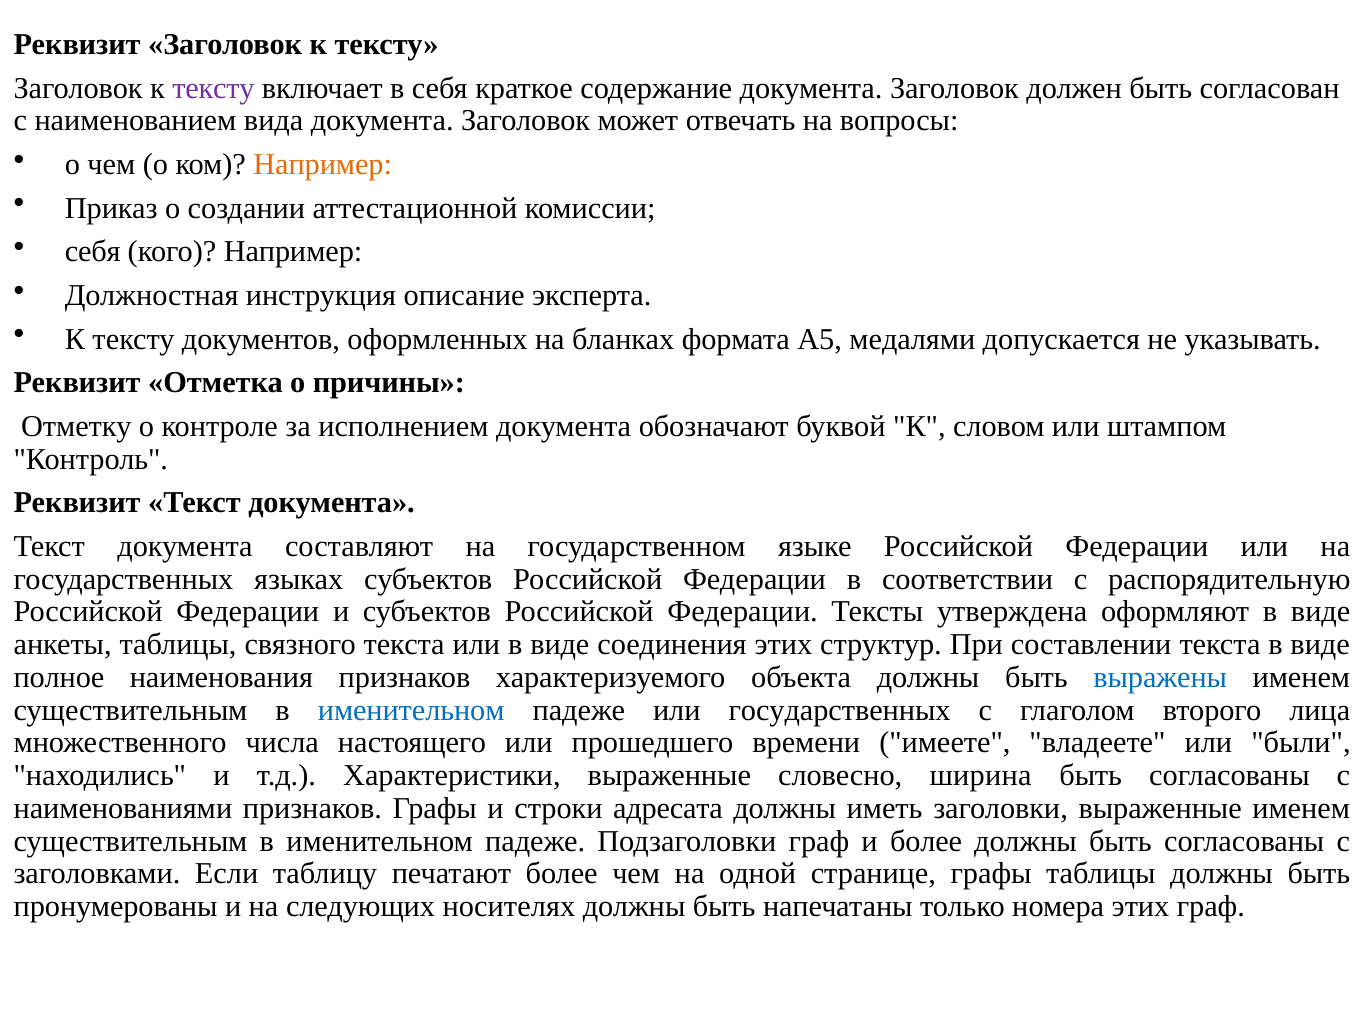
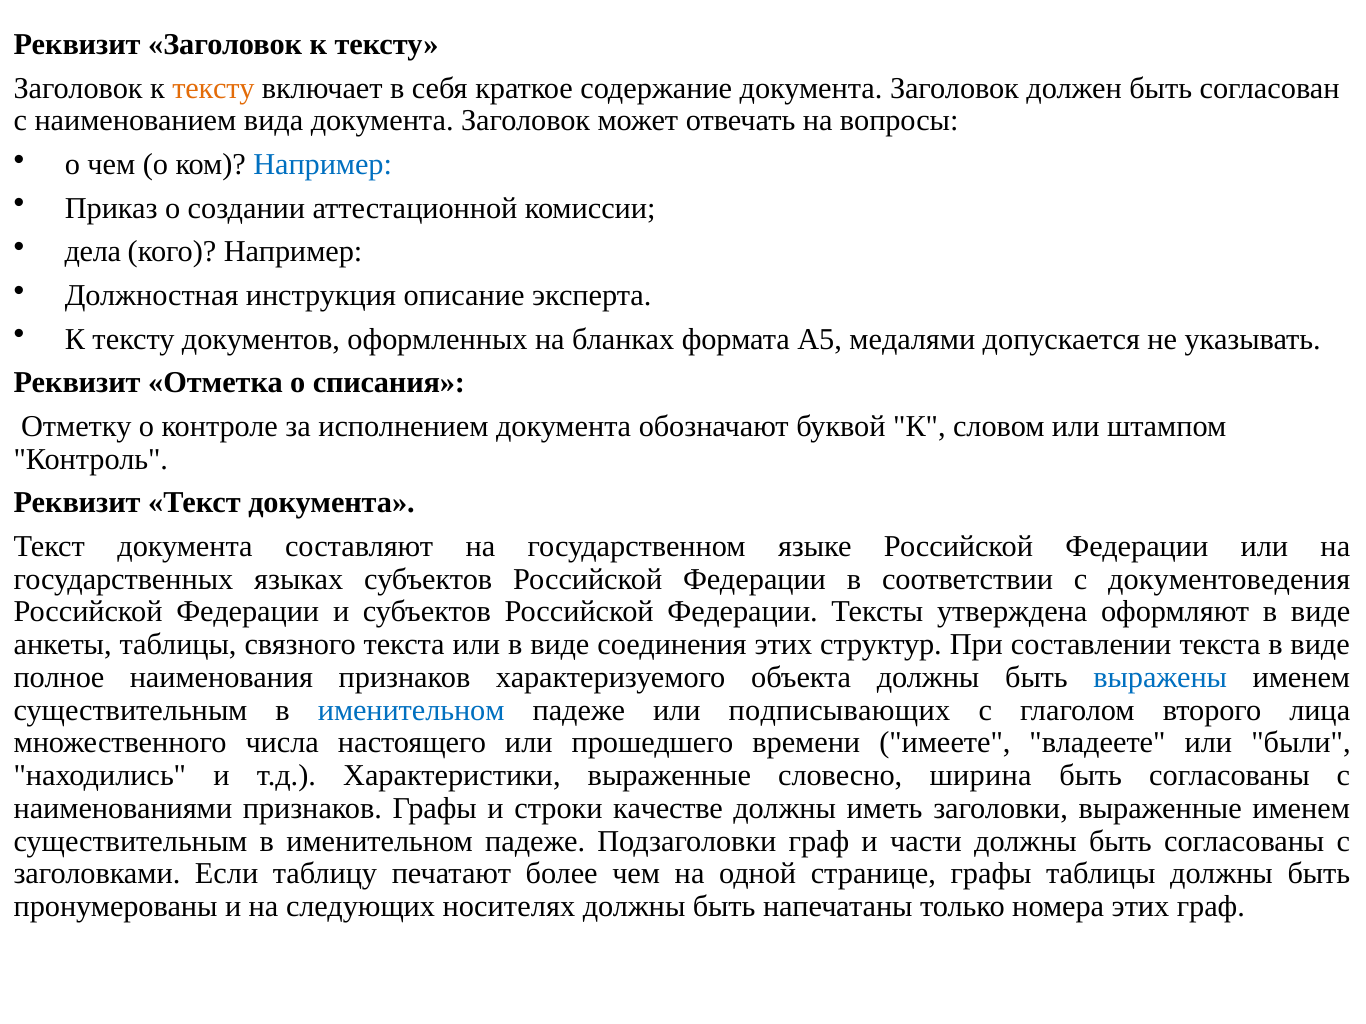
тексту colour: purple -> orange (213, 88)
Например colour: orange -> blue (323, 165)
себя: себя -> дела (93, 252)
причины: причины -> списания (389, 383)
распорядительную: распорядительную -> документоведения (1229, 580)
или государственных: государственных -> подписывающих (839, 711)
адресата: адресата -> качестве (668, 809)
и более: более -> части (926, 842)
